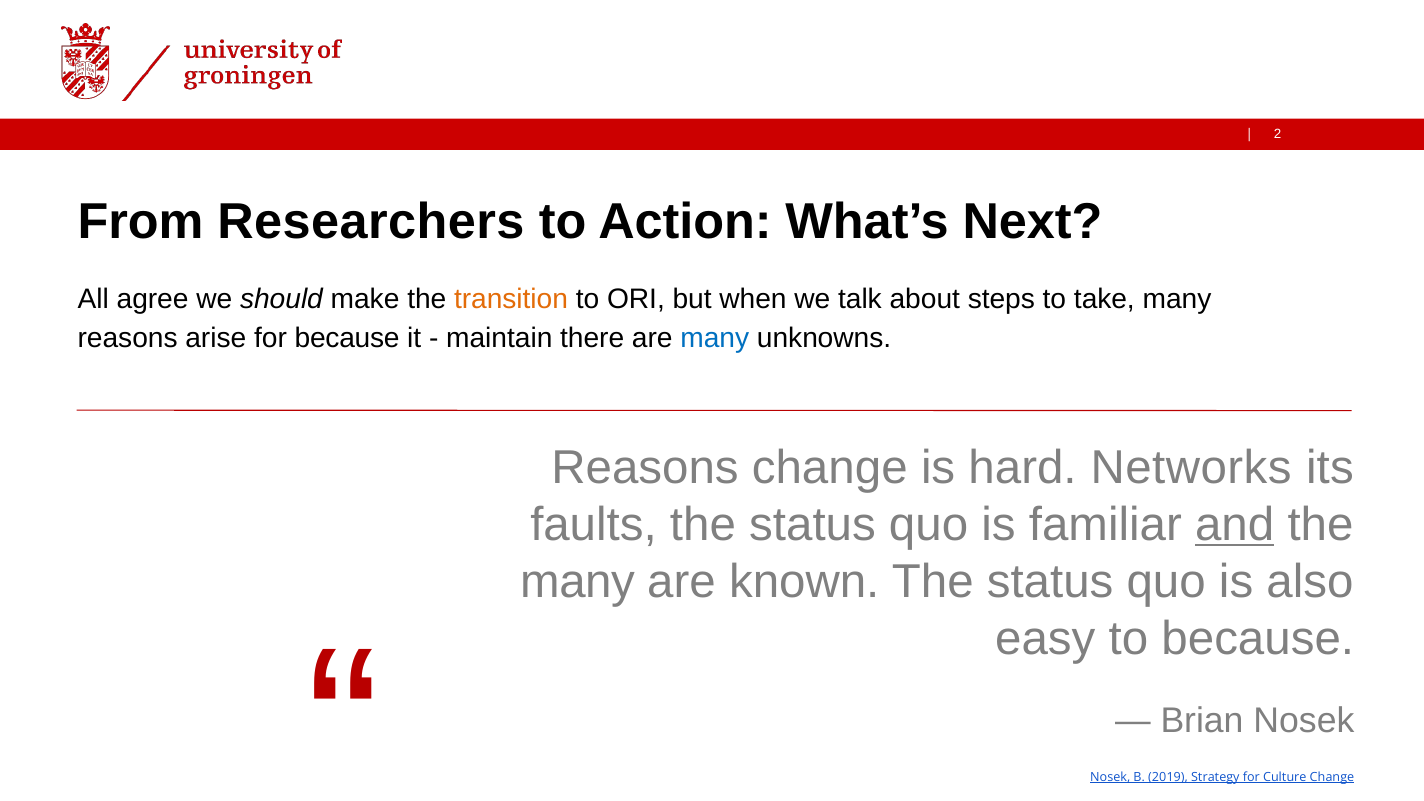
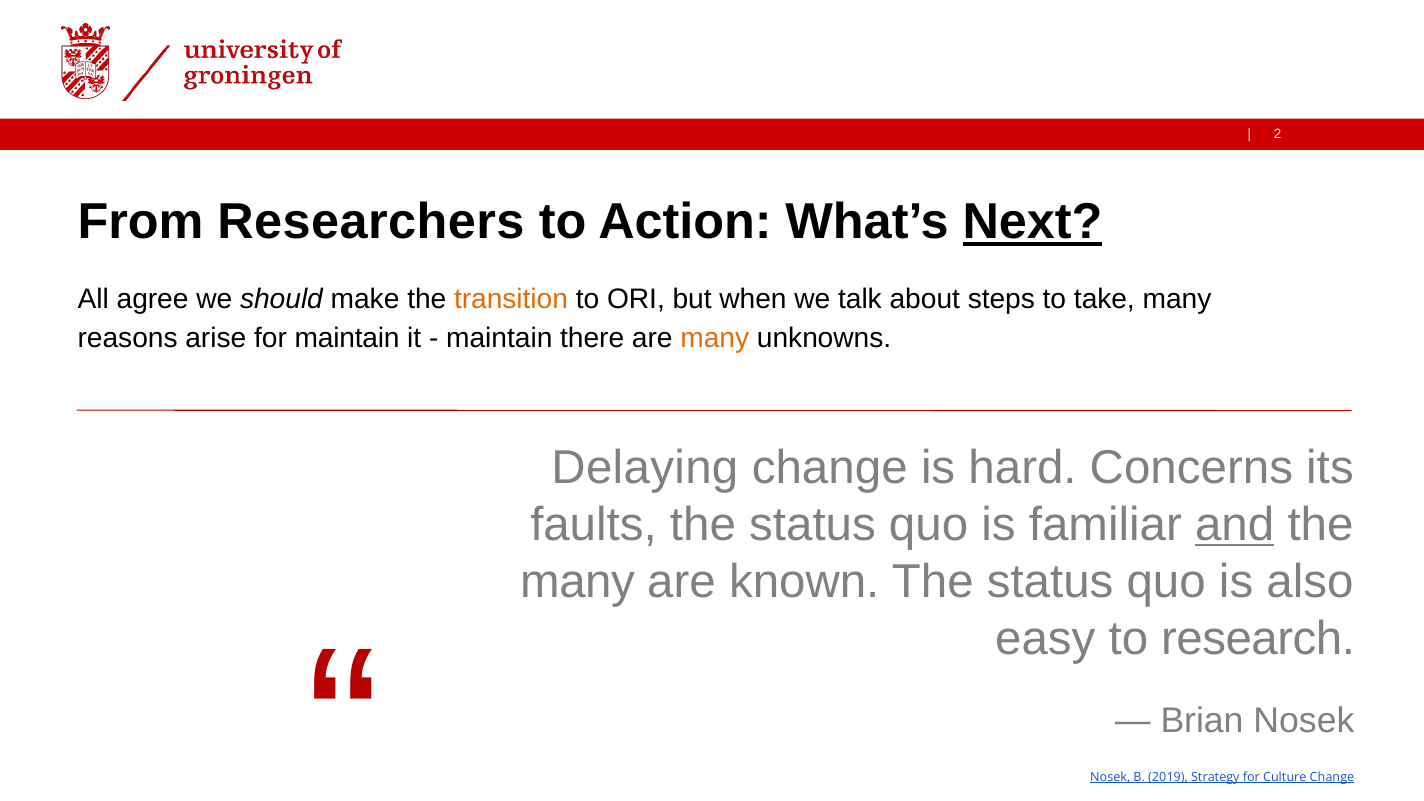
Next underline: none -> present (1032, 222)
for because: because -> maintain (347, 339)
many colour: blue -> orange (715, 339)
Reasons: Reasons -> Delaying (645, 468)
Networks: Networks -> Concerns (1191, 468)
to because: because -> research (1258, 639)
